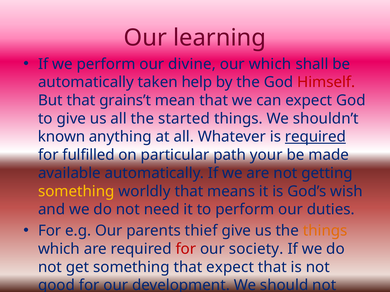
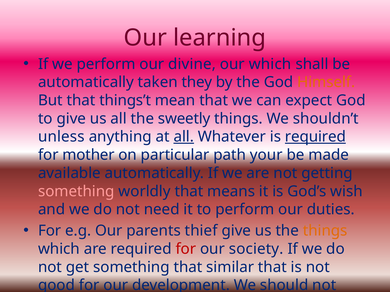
help: help -> they (197, 82)
Himself colour: red -> orange (326, 82)
grains’t: grains’t -> things’t (125, 101)
started: started -> sweetly (184, 119)
known: known -> unless (61, 137)
all underline: none -> present (184, 137)
fulfilled: fulfilled -> mother (89, 155)
something colour: yellow -> pink (76, 192)
that expect: expect -> similar (230, 267)
